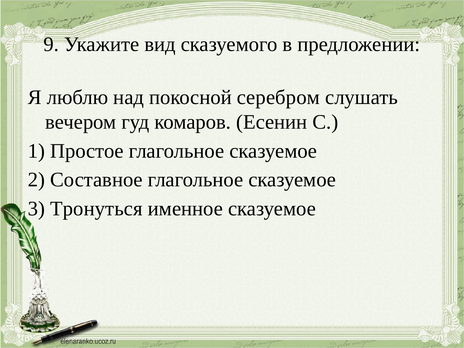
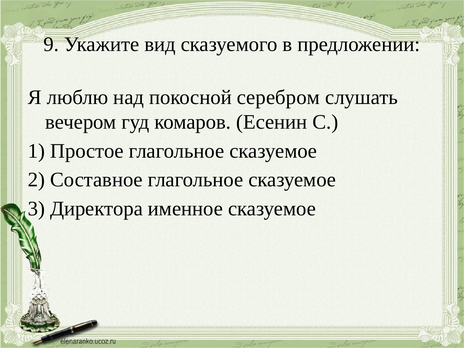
Тронуться: Тронуться -> Директора (97, 209)
